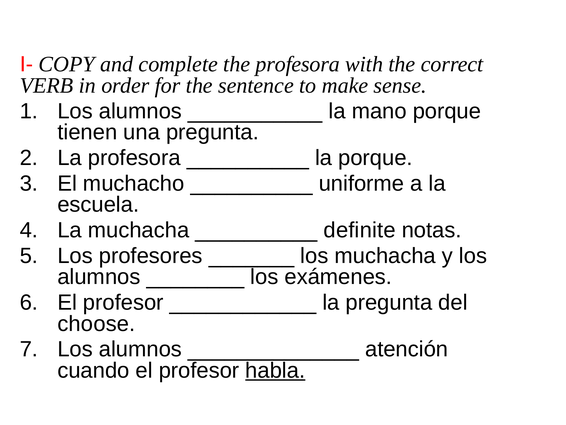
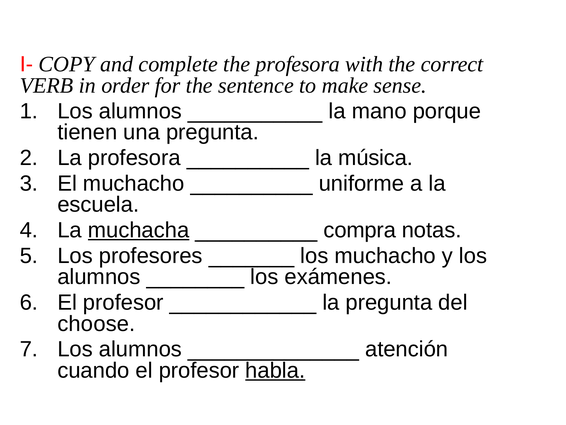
la porque: porque -> música (376, 158)
muchacha underline: none -> present (139, 230)
definite: definite -> compra (360, 230)
los muchacha: muchacha -> muchacho (385, 256)
